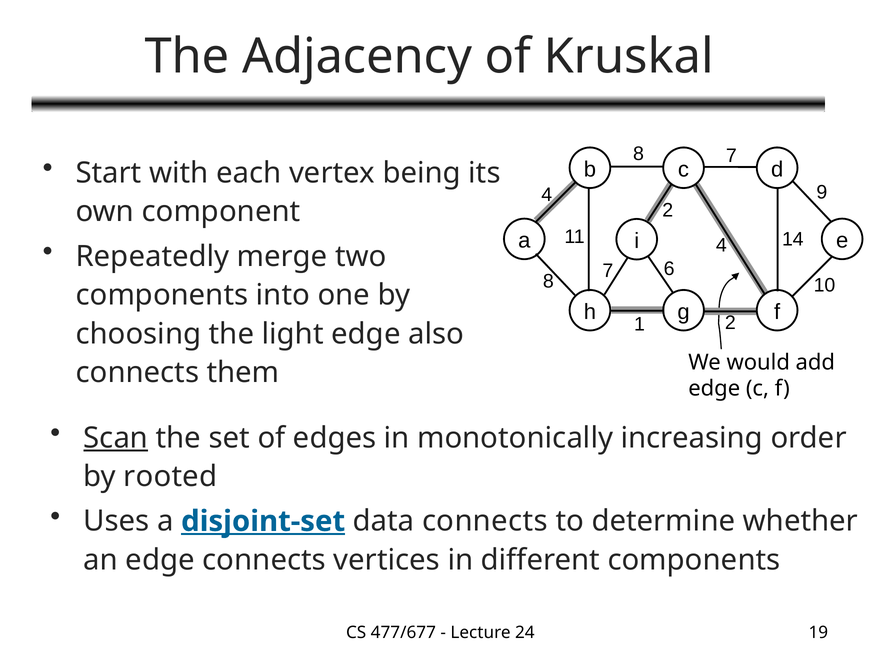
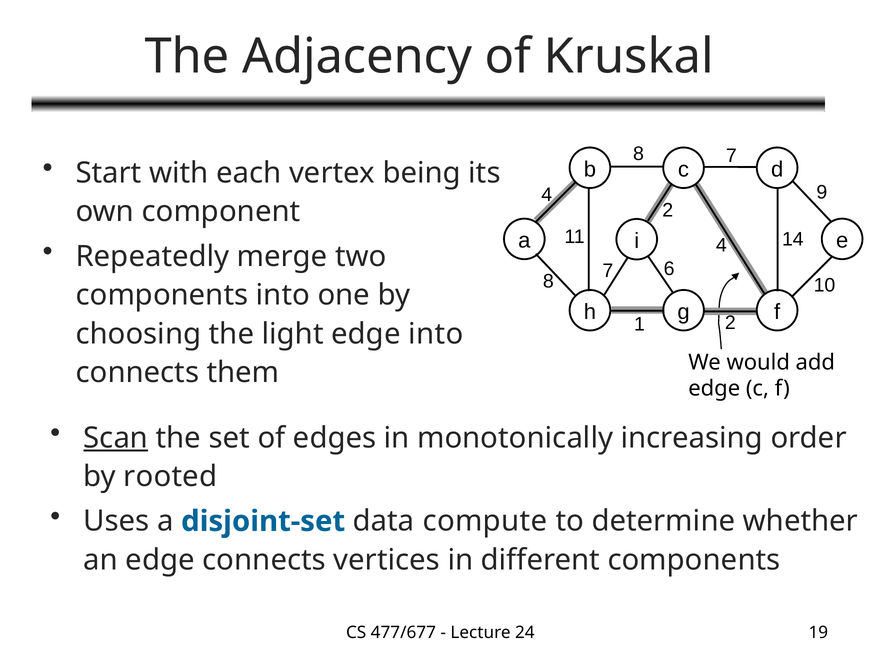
edge also: also -> into (436, 334)
disjoint-set underline: present -> none (263, 521)
data connects: connects -> compute (485, 521)
